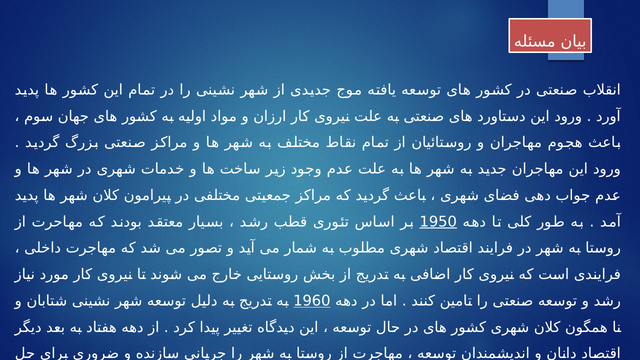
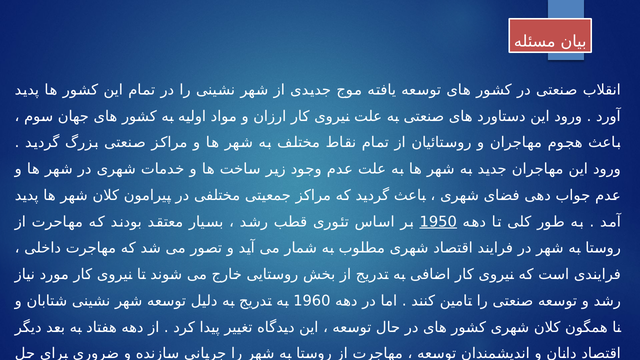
1960 underline: present -> none (312, 301)
